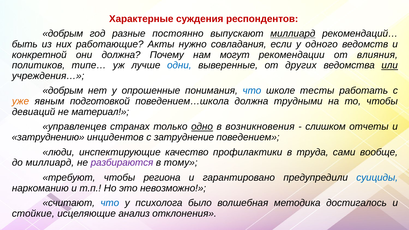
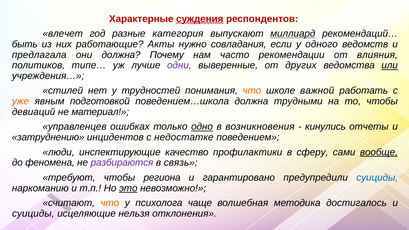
суждения underline: none -> present (200, 19)
добрым: добрым -> влечет (63, 34)
постоянно: постоянно -> категория (178, 34)
конкретной: конкретной -> предлагала (39, 55)
могут: могут -> часто (235, 55)
одни colour: blue -> purple (179, 65)
добрым: добрым -> стилей (63, 91)
опрошенные: опрошенные -> трудностей (151, 91)
что colour: blue -> orange (252, 91)
тесты: тесты -> важной (317, 91)
странах: странах -> ошибках (130, 127)
слишком: слишком -> кинулись (325, 127)
затруднение: затруднение -> недостатке (184, 137)
труда: труда -> сферу (312, 152)
вообще underline: none -> present (379, 152)
до миллиард: миллиард -> феномена (50, 163)
тому: тому -> связь (181, 163)
это underline: none -> present (128, 188)
что colour: blue -> orange (110, 203)
было: было -> чаще (200, 203)
стойкие: стойкие -> суициды (33, 214)
анализ: анализ -> нельзя (134, 214)
